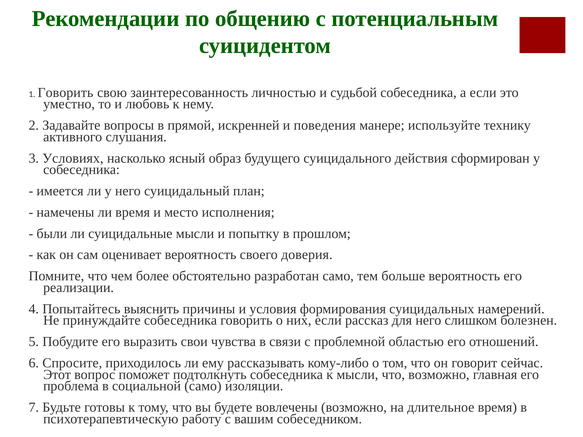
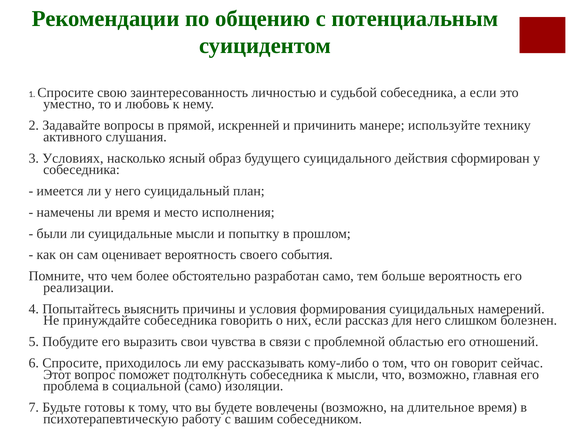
1 Говорить: Говорить -> Спросите (66, 93)
поведения: поведения -> причинить (325, 125)
доверия: доверия -> события (307, 255)
